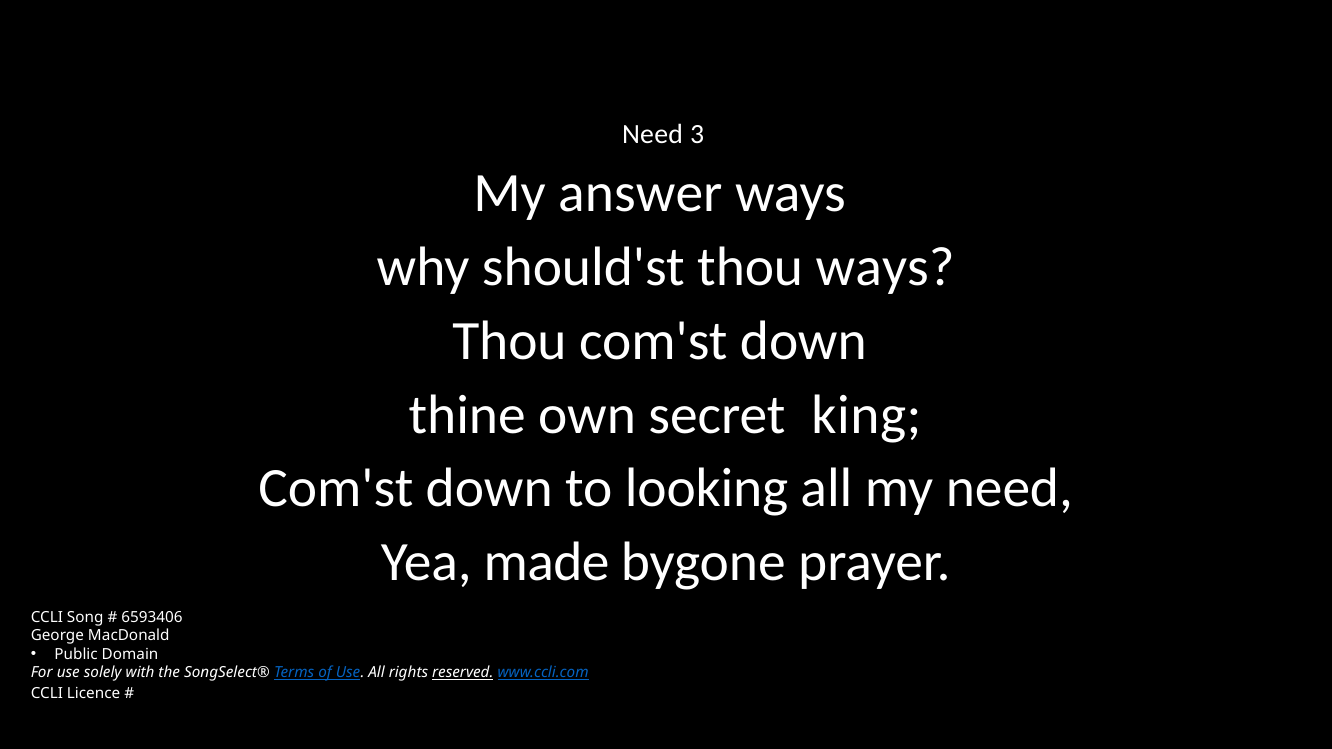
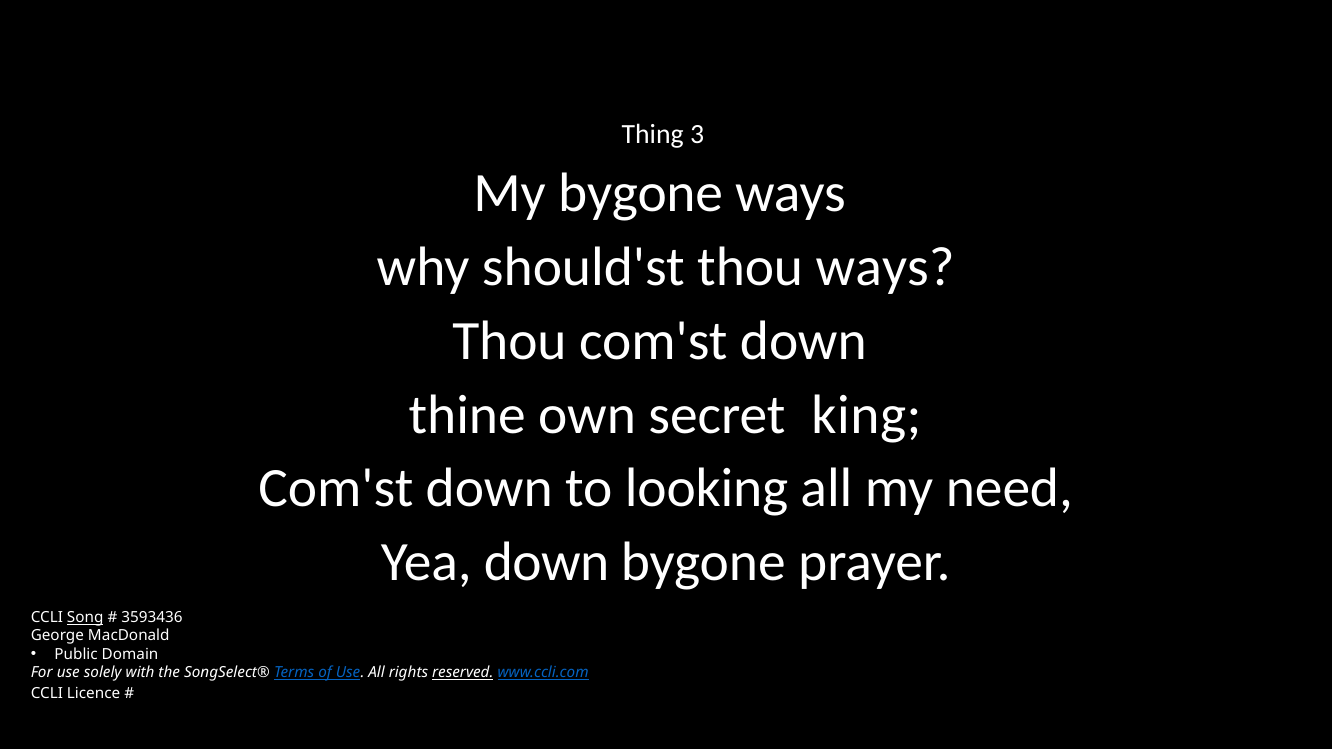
Need: Need -> Thing (653, 135)
My answer: answer -> bygone (641, 193)
Yea made: made -> down (547, 563)
Song underline: none -> present (85, 618)
6593406: 6593406 -> 3593436 (152, 618)
